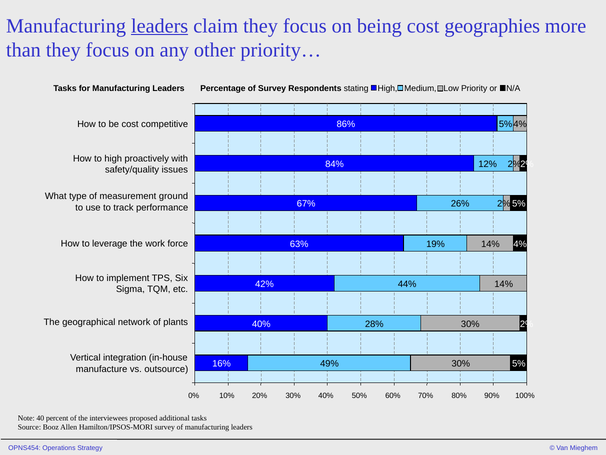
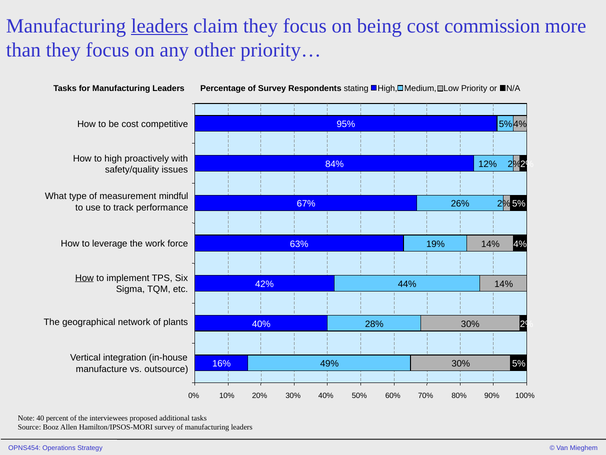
geographies: geographies -> commission (492, 26)
86%: 86% -> 95% (346, 124)
ground: ground -> mindful (174, 196)
How underline: none -> present (84, 278)
